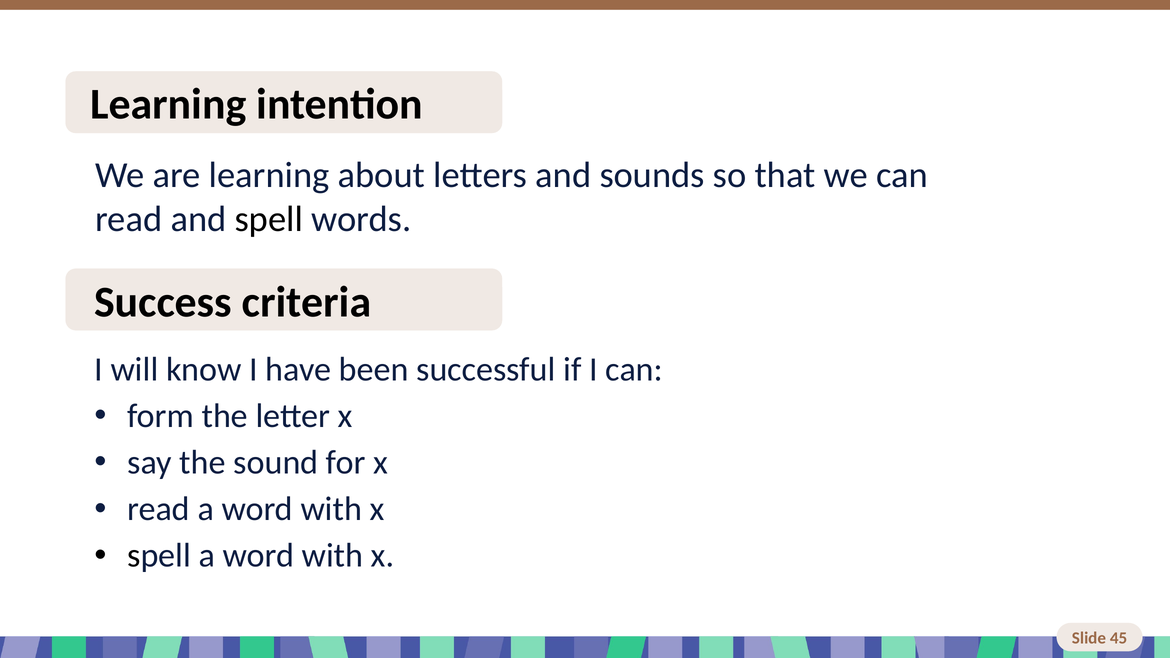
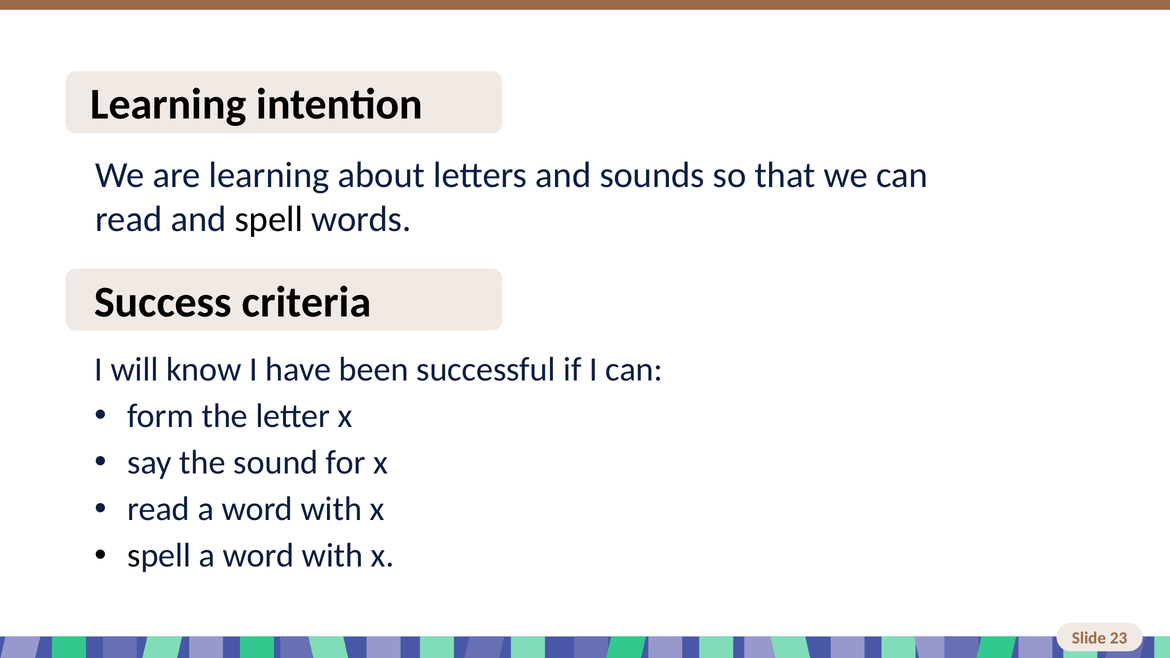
45: 45 -> 23 (1119, 638)
